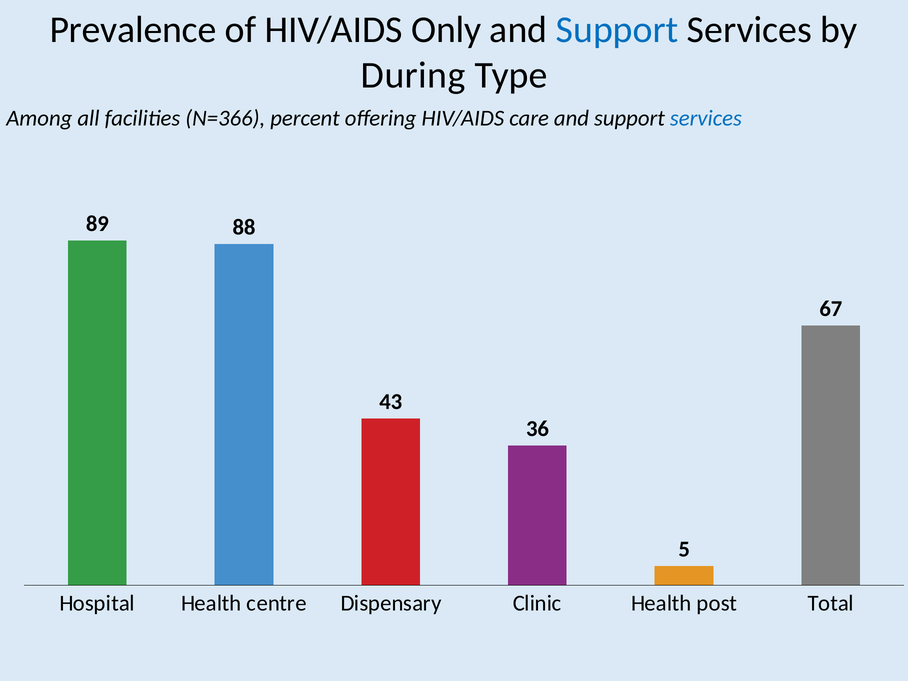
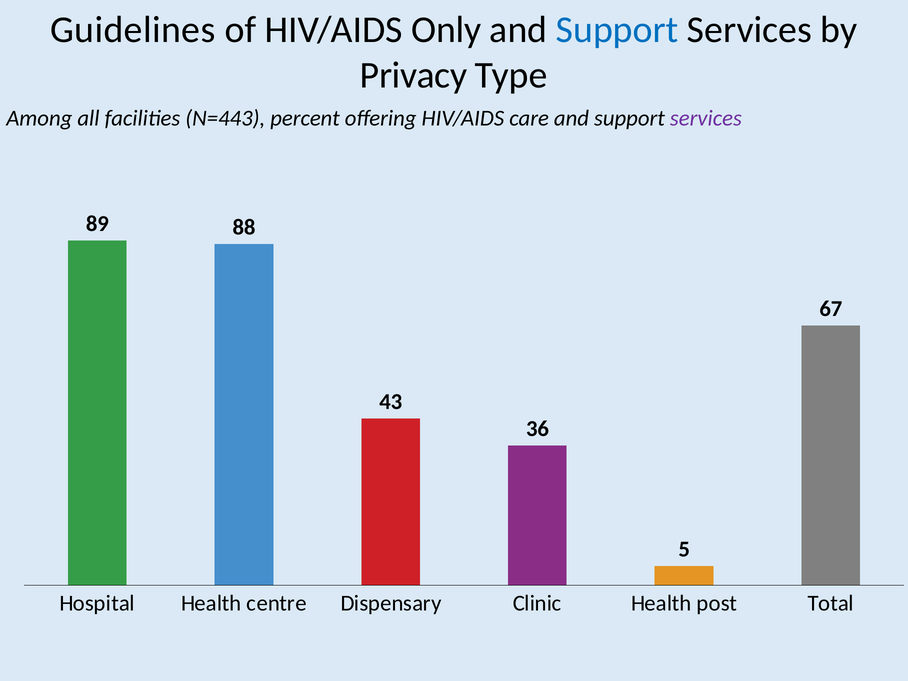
Prevalence: Prevalence -> Guidelines (133, 30)
During: During -> Privacy (414, 75)
N=366: N=366 -> N=443 (225, 118)
services colour: blue -> purple (706, 118)
